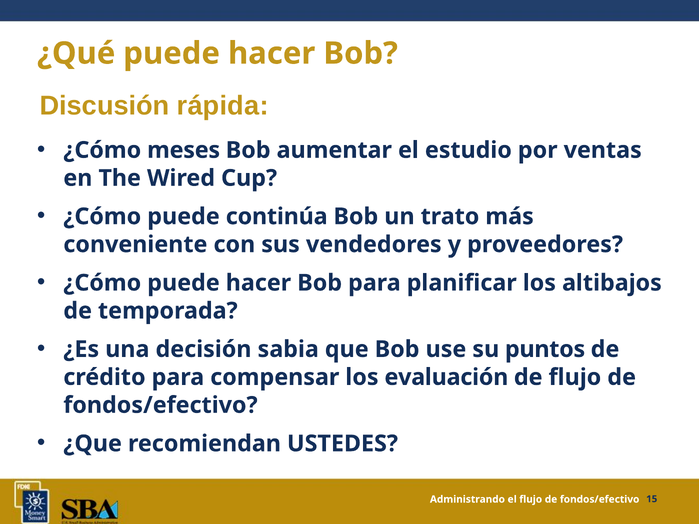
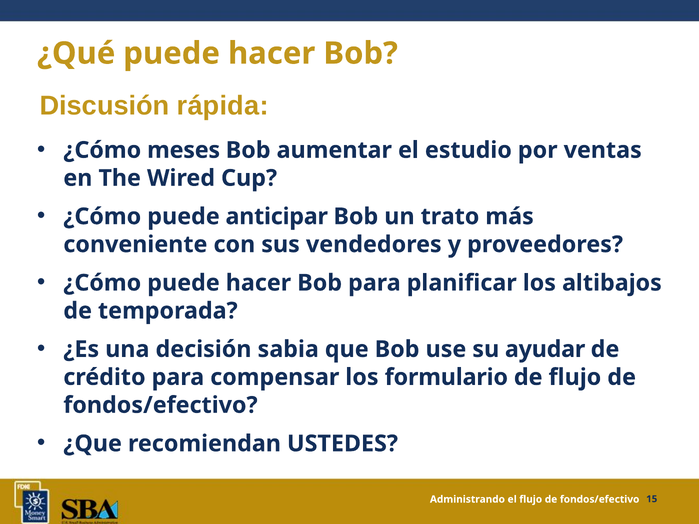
continúa: continúa -> anticipar (277, 217)
puntos: puntos -> ayudar (545, 349)
evaluación: evaluación -> formulario (446, 377)
